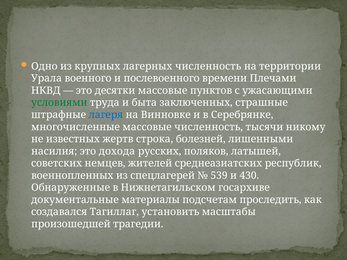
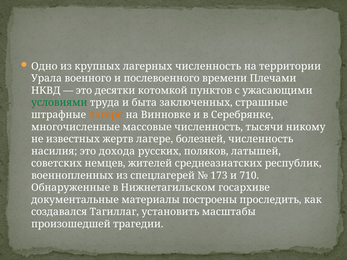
десятки массовые: массовые -> котомкой (163, 91)
лагеря colour: blue -> orange (106, 115)
строка: строка -> лагере (155, 139)
болезней лишенными: лишенными -> численность (261, 139)
539: 539 -> 173 (219, 176)
430: 430 -> 710 (249, 176)
подсчетам: подсчетам -> построены (210, 200)
